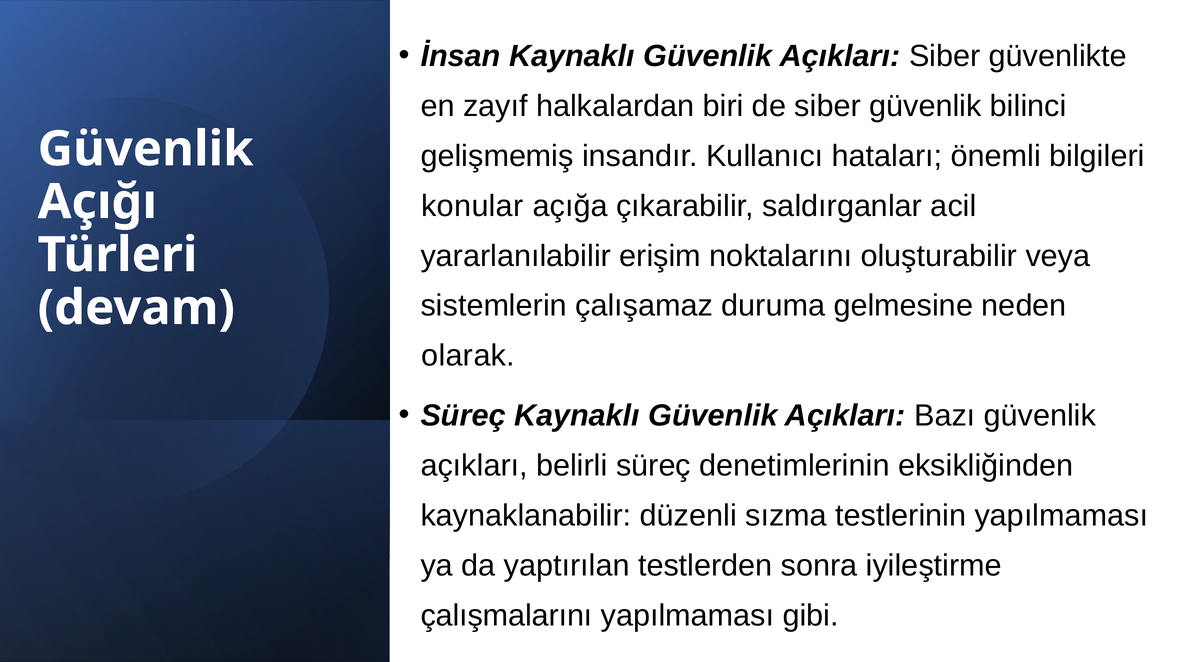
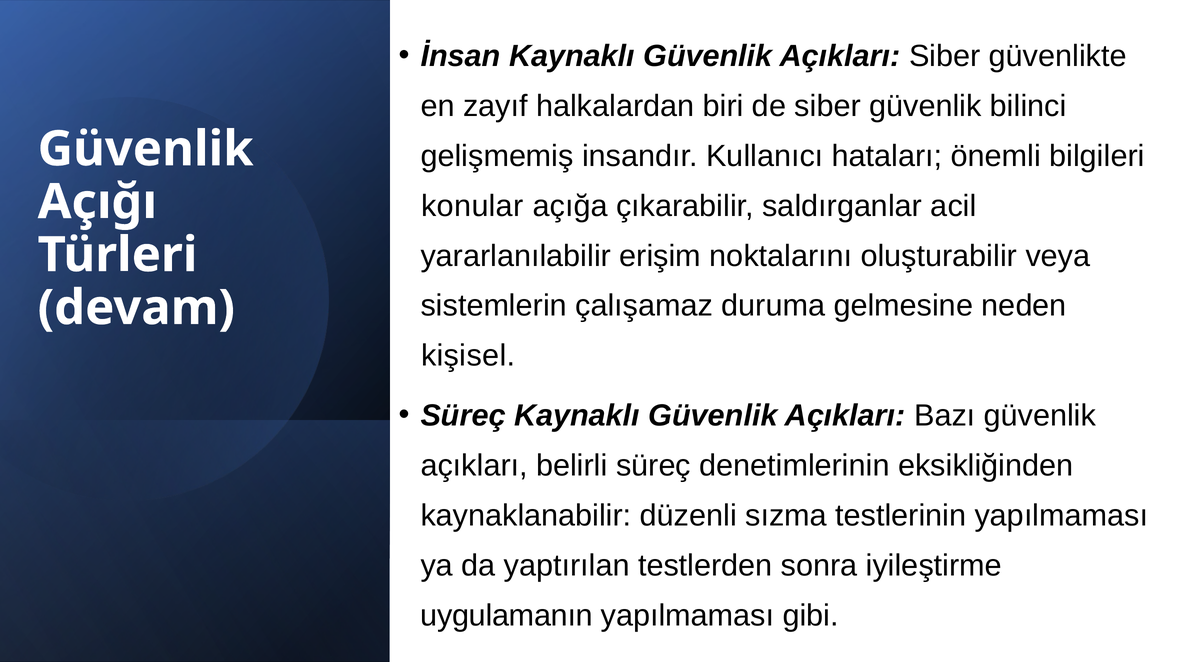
olarak: olarak -> kişisel (468, 356)
çalışmalarını: çalışmalarını -> uygulamanın (507, 616)
